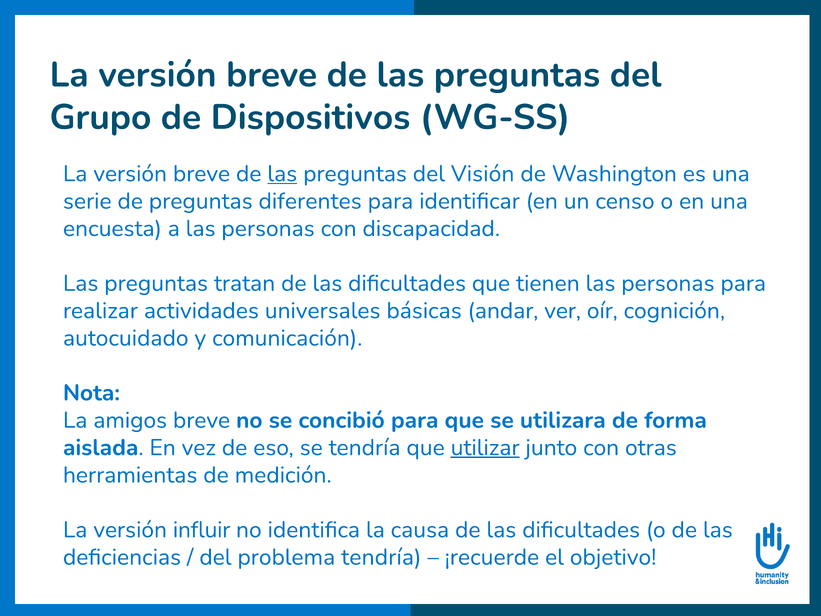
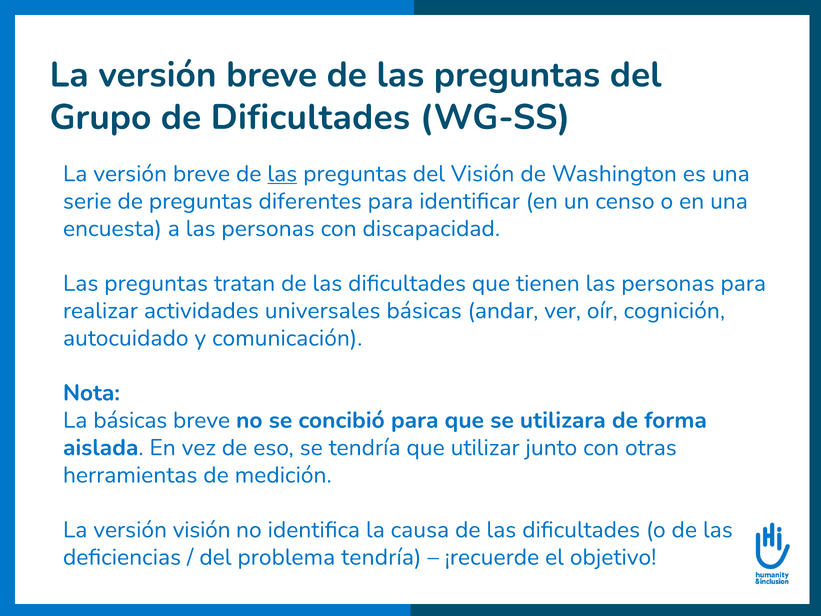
de Dispositivos: Dispositivos -> Dificultades (310, 117)
La amigos: amigos -> básicas (130, 420)
utilizar underline: present -> none (485, 447)
versión influir: influir -> visión (202, 530)
